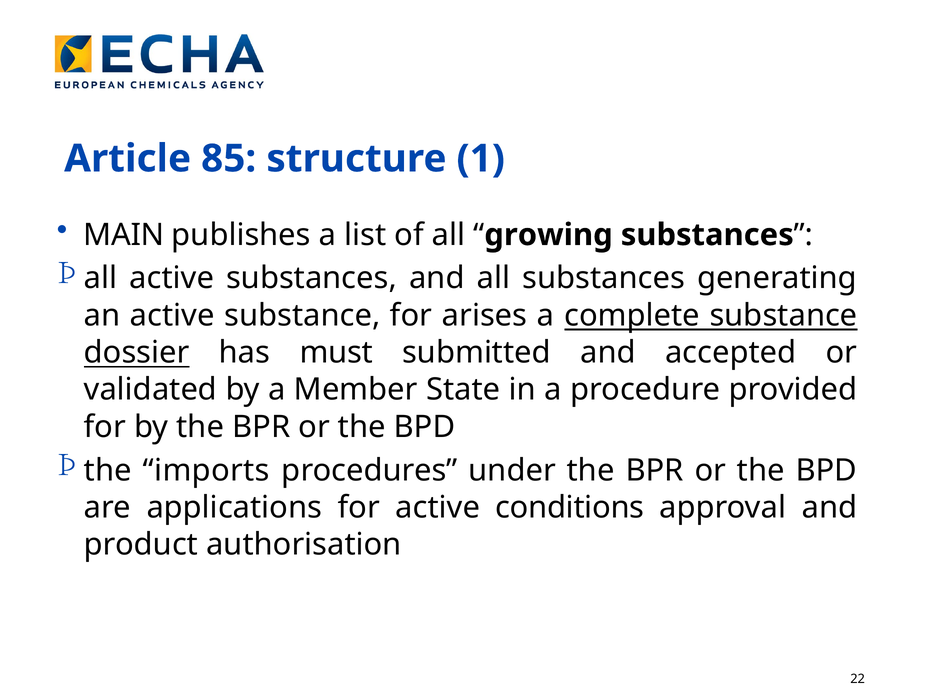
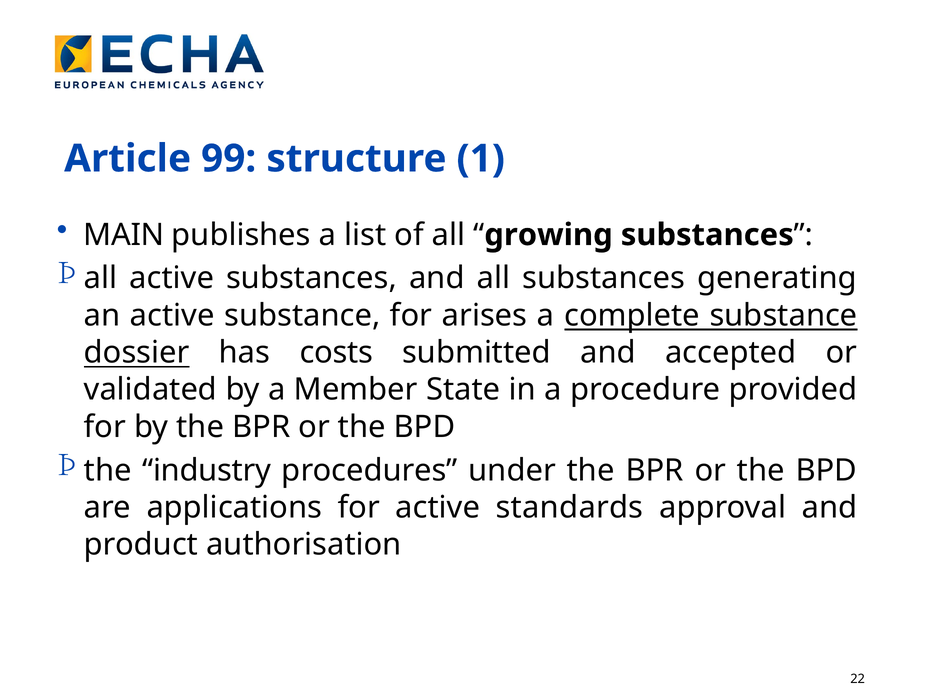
85: 85 -> 99 (229, 159)
must: must -> costs (336, 352)
imports: imports -> industry (207, 470)
conditions: conditions -> standards (570, 507)
